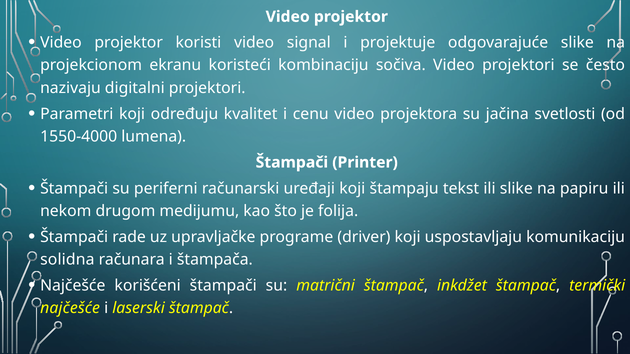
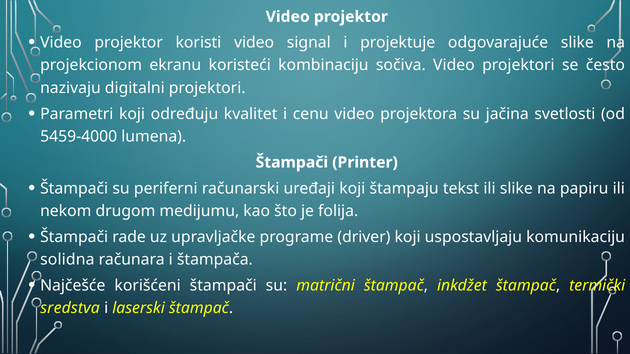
1550-4000: 1550-4000 -> 5459-4000 (79, 137)
najčešće: najčešće -> sredstva (70, 308)
